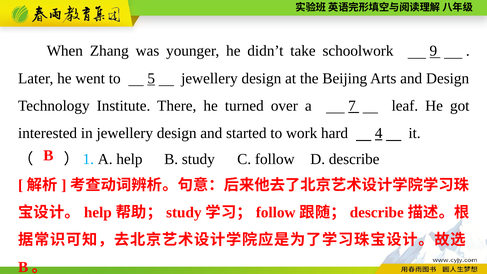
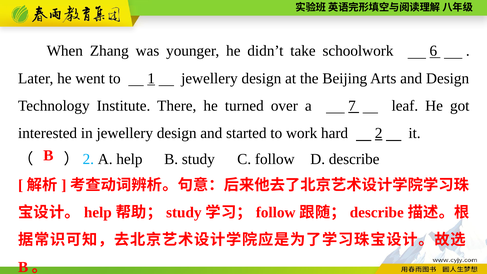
9: 9 -> 6 (433, 51)
5: 5 -> 1 (151, 78)
hard 4: 4 -> 2 (379, 133)
1: 1 -> 2 (88, 159)
